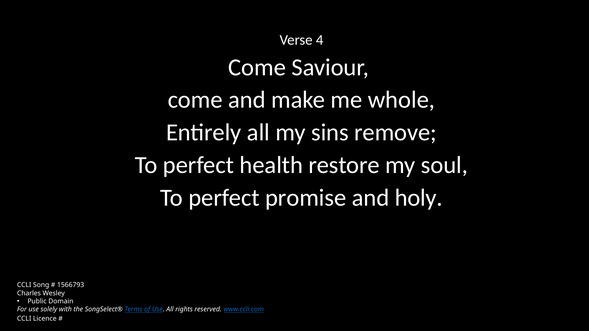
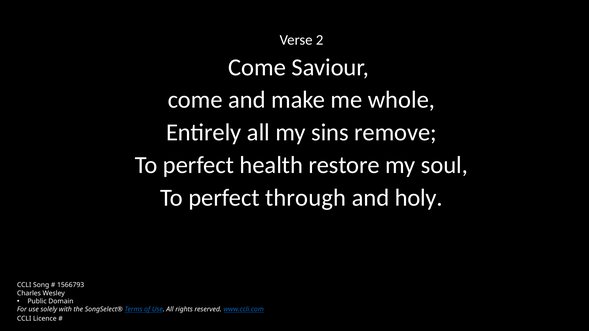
4: 4 -> 2 (320, 40)
promise: promise -> through (306, 198)
